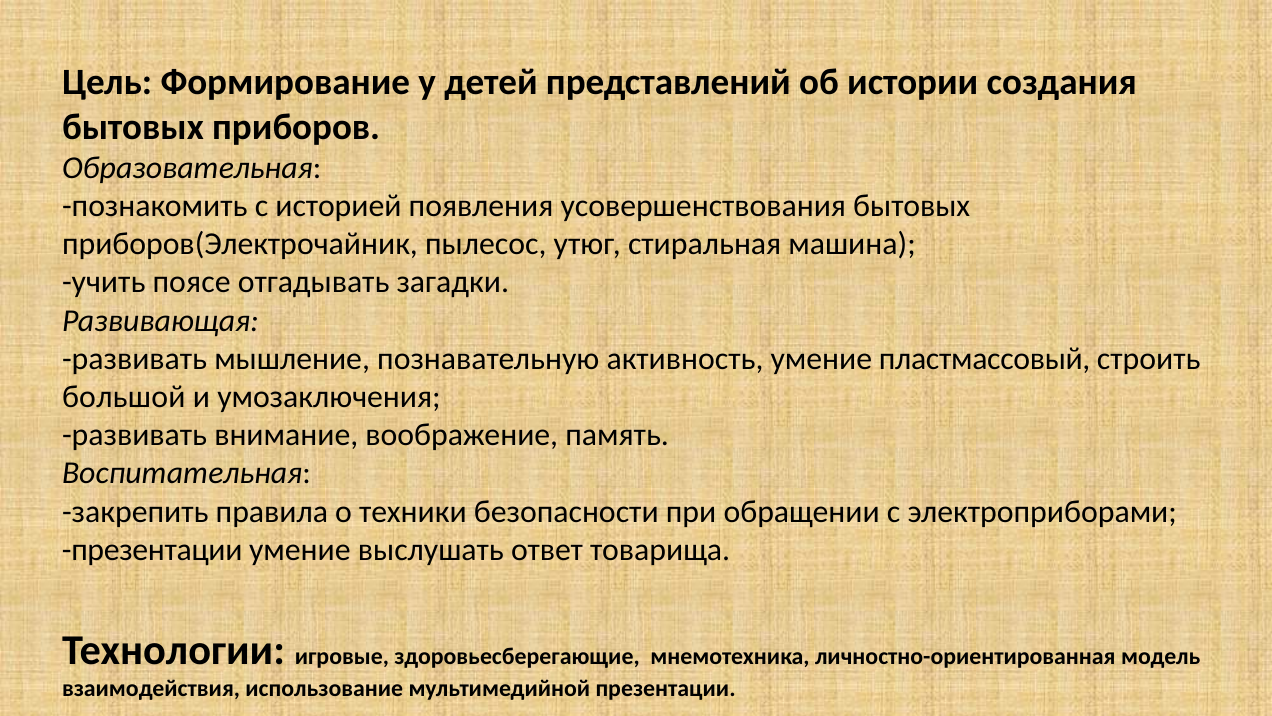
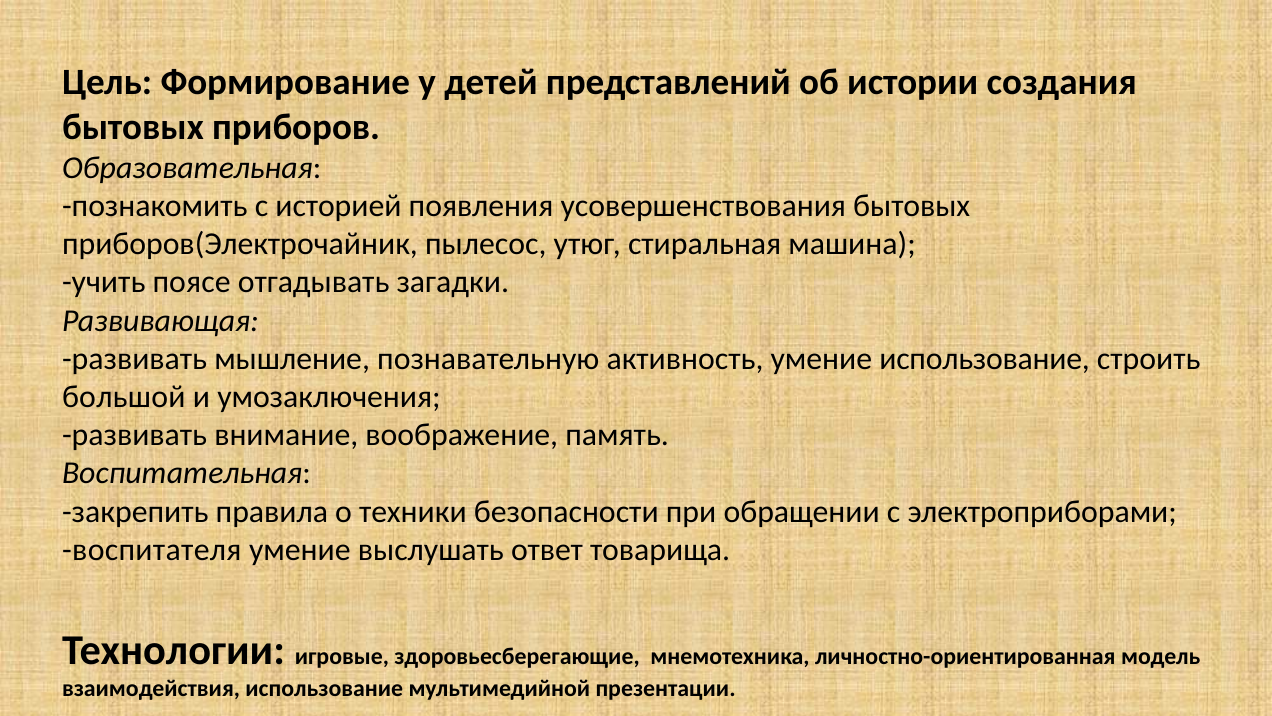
умение пластмассовый: пластмассовый -> использование (985, 359)
презентации: презентации -> воспитателя (152, 549)
